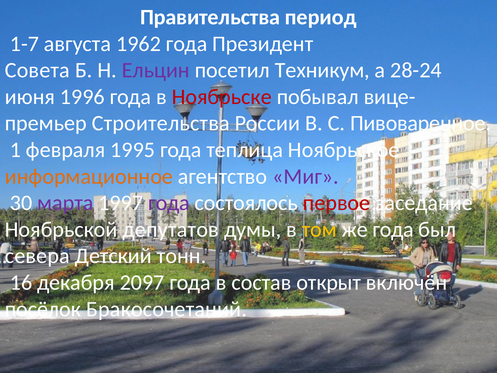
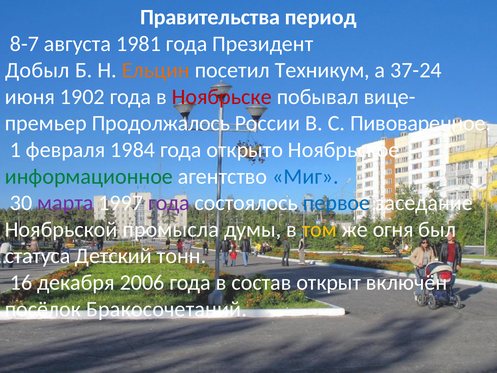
1-7: 1-7 -> 8-7 (24, 44)
1962: 1962 -> 1981 (139, 44)
Совета: Совета -> Добыл (37, 70)
Ельцин colour: purple -> orange (156, 70)
28-24: 28-24 -> 37-24 (416, 70)
1996: 1996 -> 1902 (82, 97)
Строительства: Строительства -> Продолжалось (161, 123)
1995: 1995 -> 1984 (133, 150)
теплица: теплица -> открыто (245, 150)
информационное colour: orange -> green (89, 176)
Миг colour: purple -> blue (306, 176)
первое colour: red -> blue (337, 203)
депутатов: депутатов -> промысла (171, 229)
же года: года -> огня (393, 229)
севера: севера -> статуса (38, 256)
2097: 2097 -> 2006 (142, 282)
